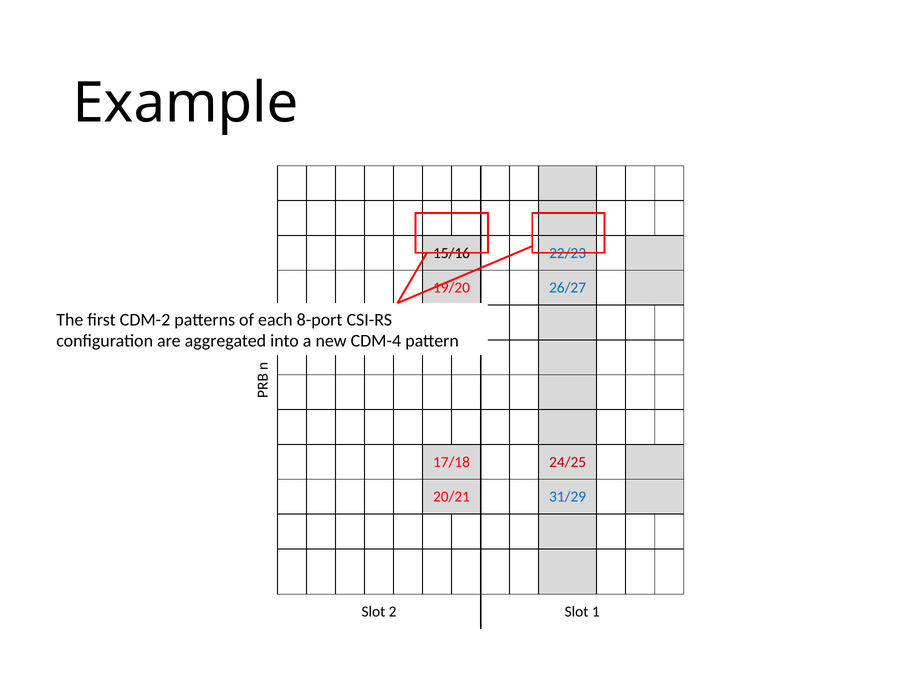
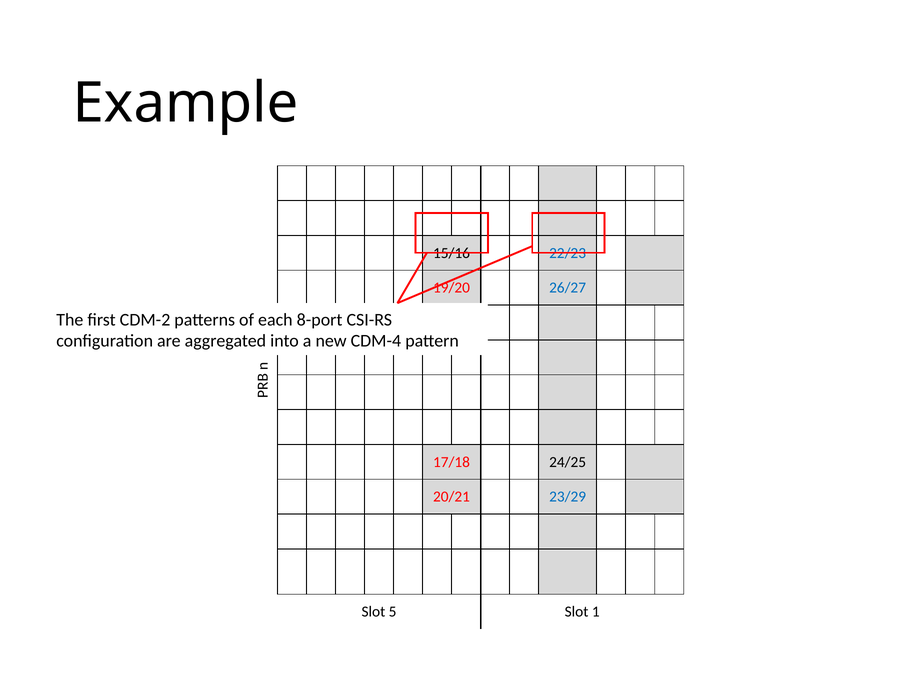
24/25 colour: red -> black (568, 463)
31/29: 31/29 -> 23/29 (568, 497)
2: 2 -> 5 (393, 613)
